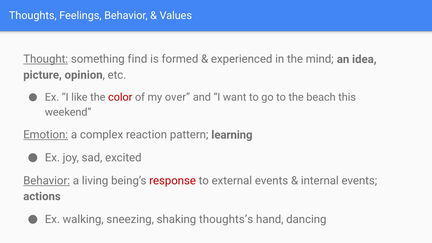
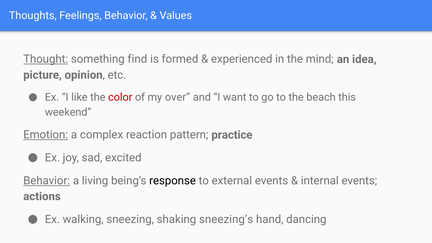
learning: learning -> practice (232, 135)
response colour: red -> black (173, 181)
thoughts’s: thoughts’s -> sneezing’s (226, 219)
